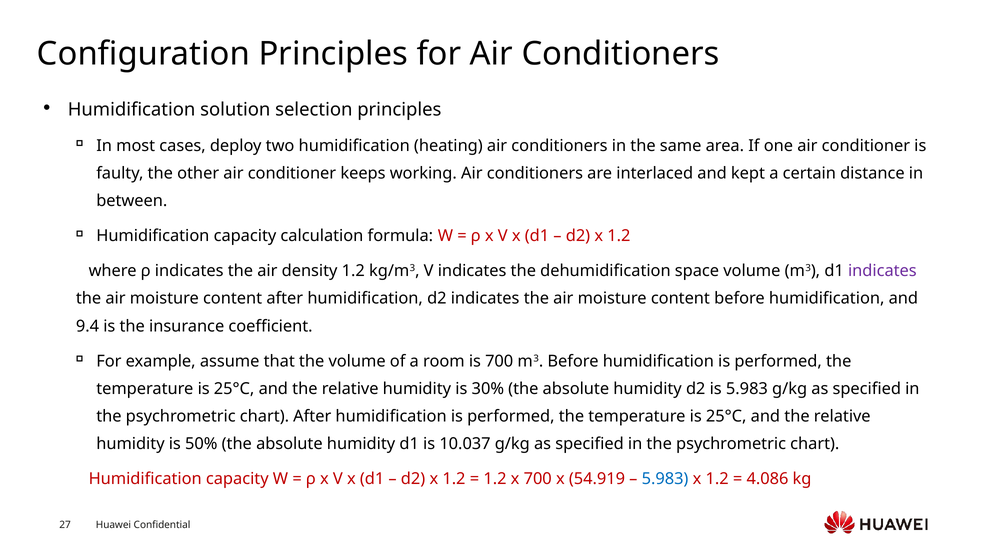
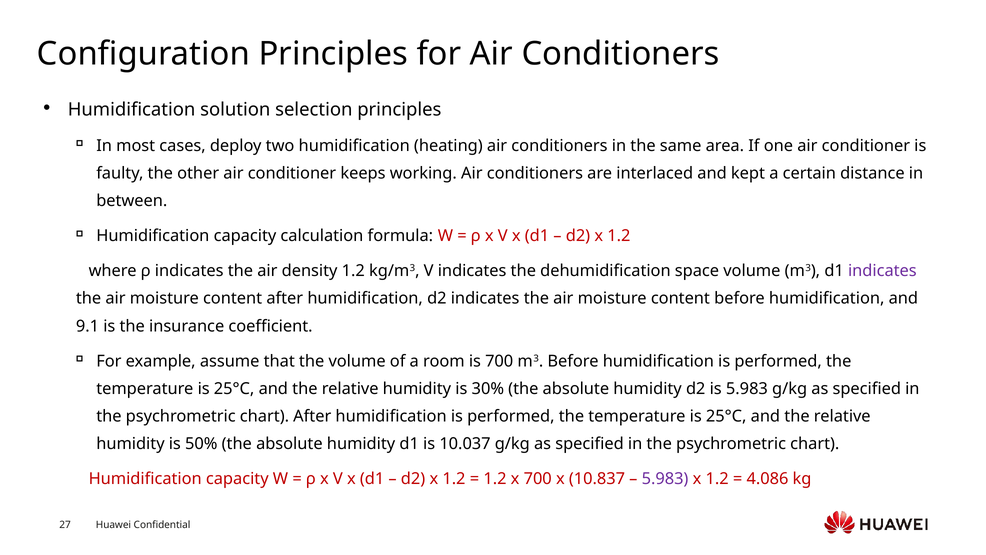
9.4: 9.4 -> 9.1 (88, 326)
54.919: 54.919 -> 10.837 (597, 479)
5.983 colour: blue -> purple (665, 479)
